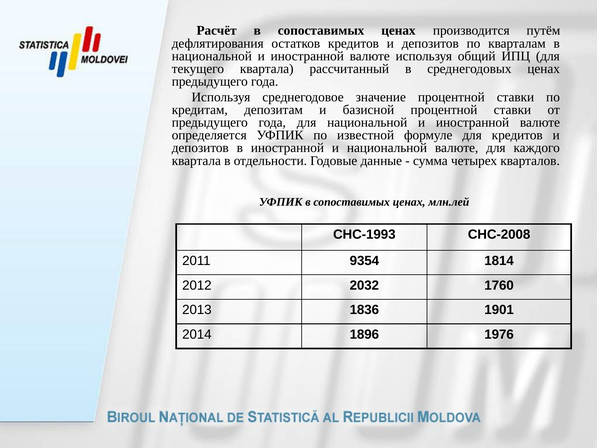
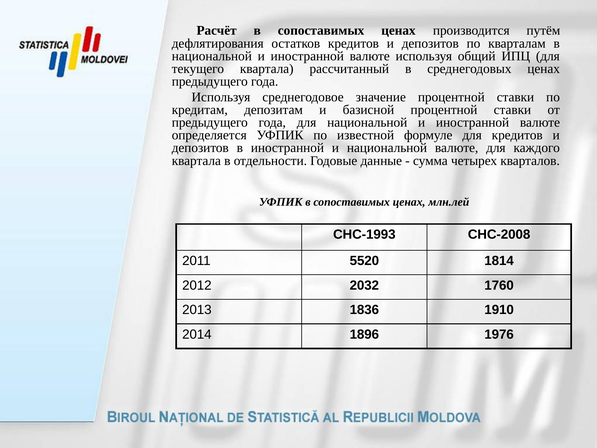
9354: 9354 -> 5520 (364, 261)
1901: 1901 -> 1910 (499, 310)
